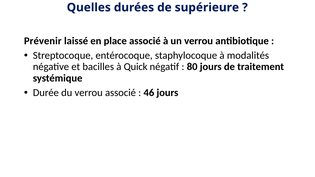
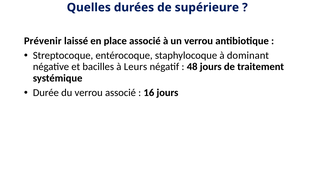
modalités: modalités -> dominant (248, 56)
Quick: Quick -> Leurs (135, 67)
80: 80 -> 48 (192, 67)
46: 46 -> 16 (149, 93)
